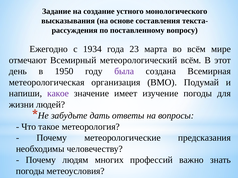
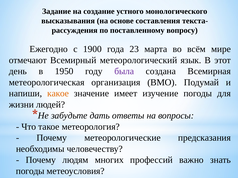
1934: 1934 -> 1900 (92, 49)
метеорологический всём: всём -> язык (191, 60)
какое colour: purple -> orange (58, 94)
